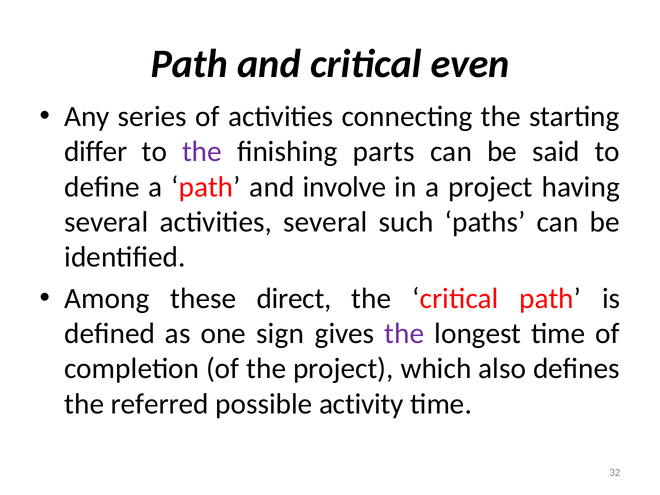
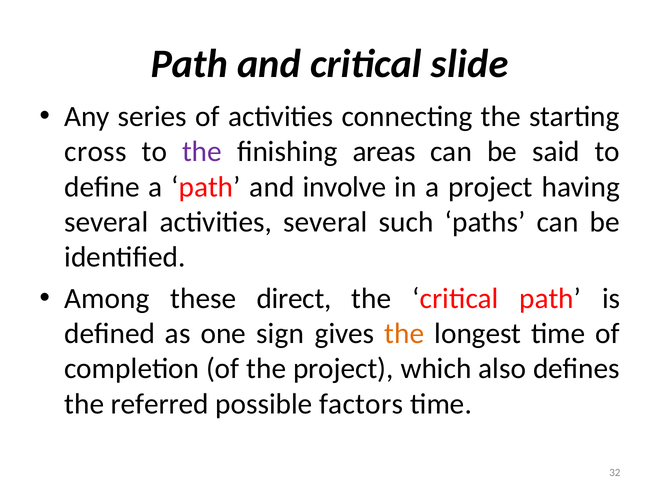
even: even -> slide (470, 64)
differ: differ -> cross (96, 152)
parts: parts -> areas (384, 152)
the colour: purple -> orange (404, 334)
activity: activity -> factors (361, 404)
